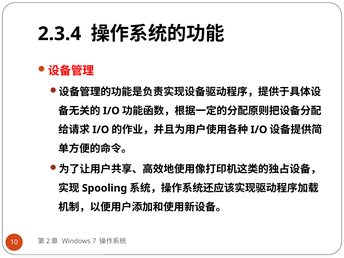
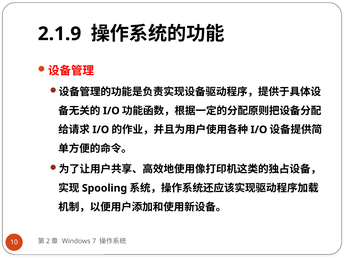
2.3.4: 2.3.4 -> 2.1.9 (60, 34)
